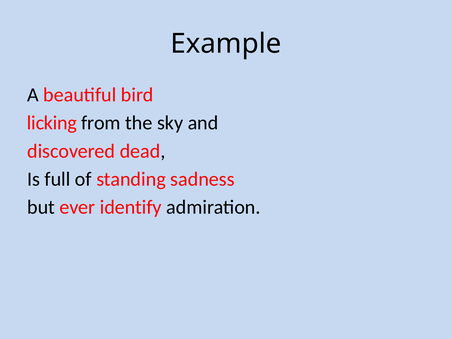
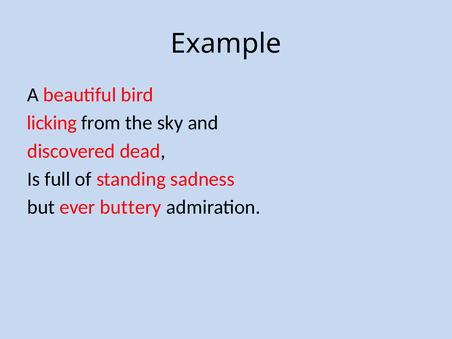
identify: identify -> buttery (131, 207)
